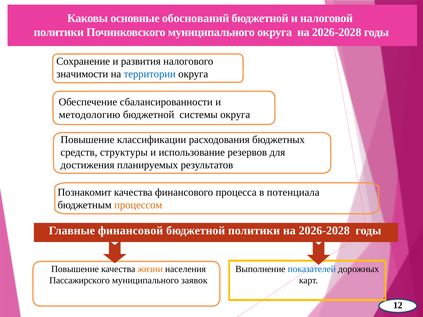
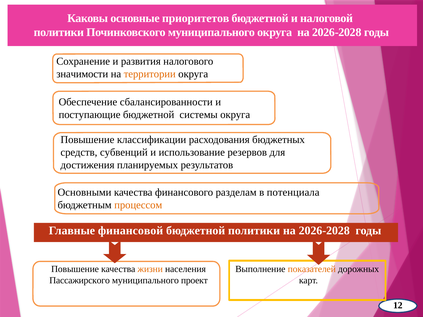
обоснований: обоснований -> приоритетов (196, 18)
территории colour: blue -> orange (150, 74)
методологию: методологию -> поступающие (90, 115)
структуры: структуры -> субвенций (124, 153)
Познакомит: Познакомит -> Основными (84, 192)
процесса: процесса -> разделам (236, 192)
показателей colour: blue -> orange (312, 269)
заявок: заявок -> проект (194, 280)
